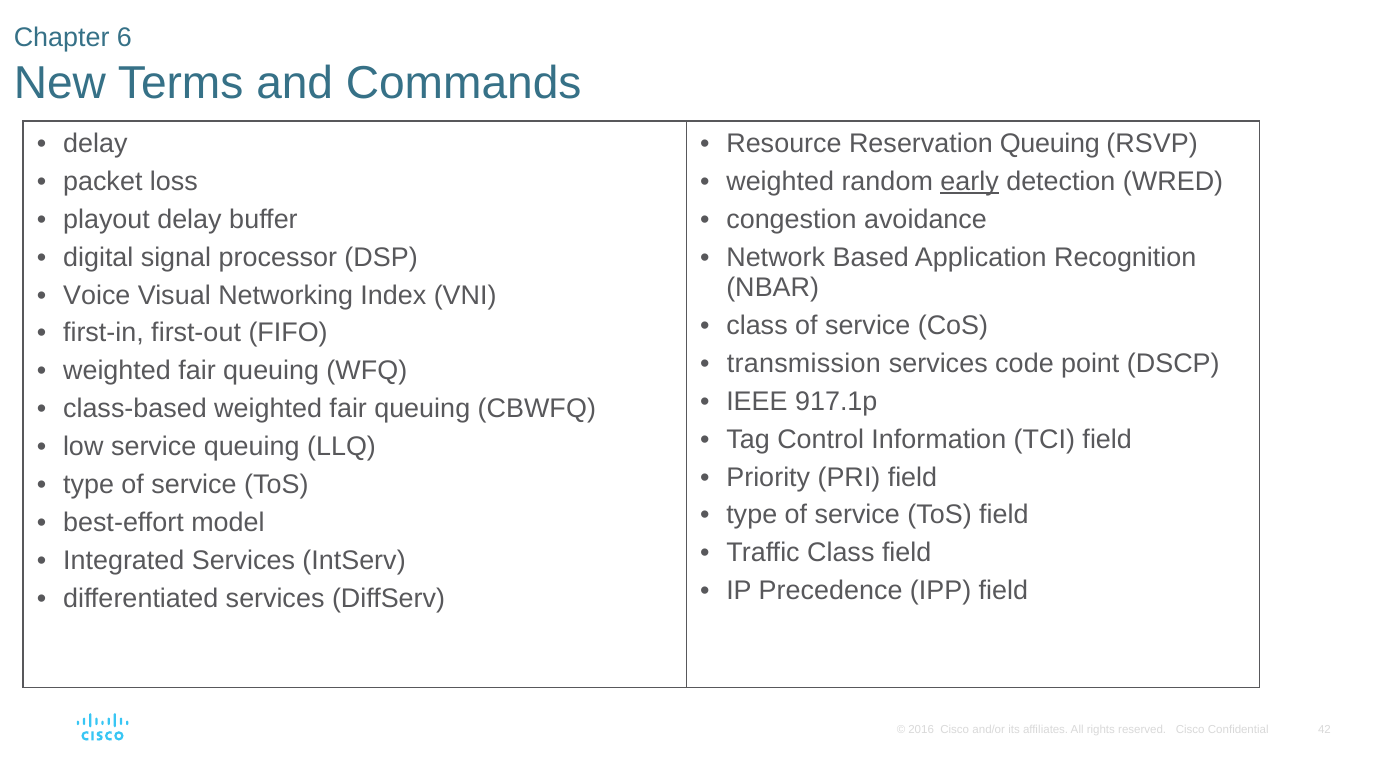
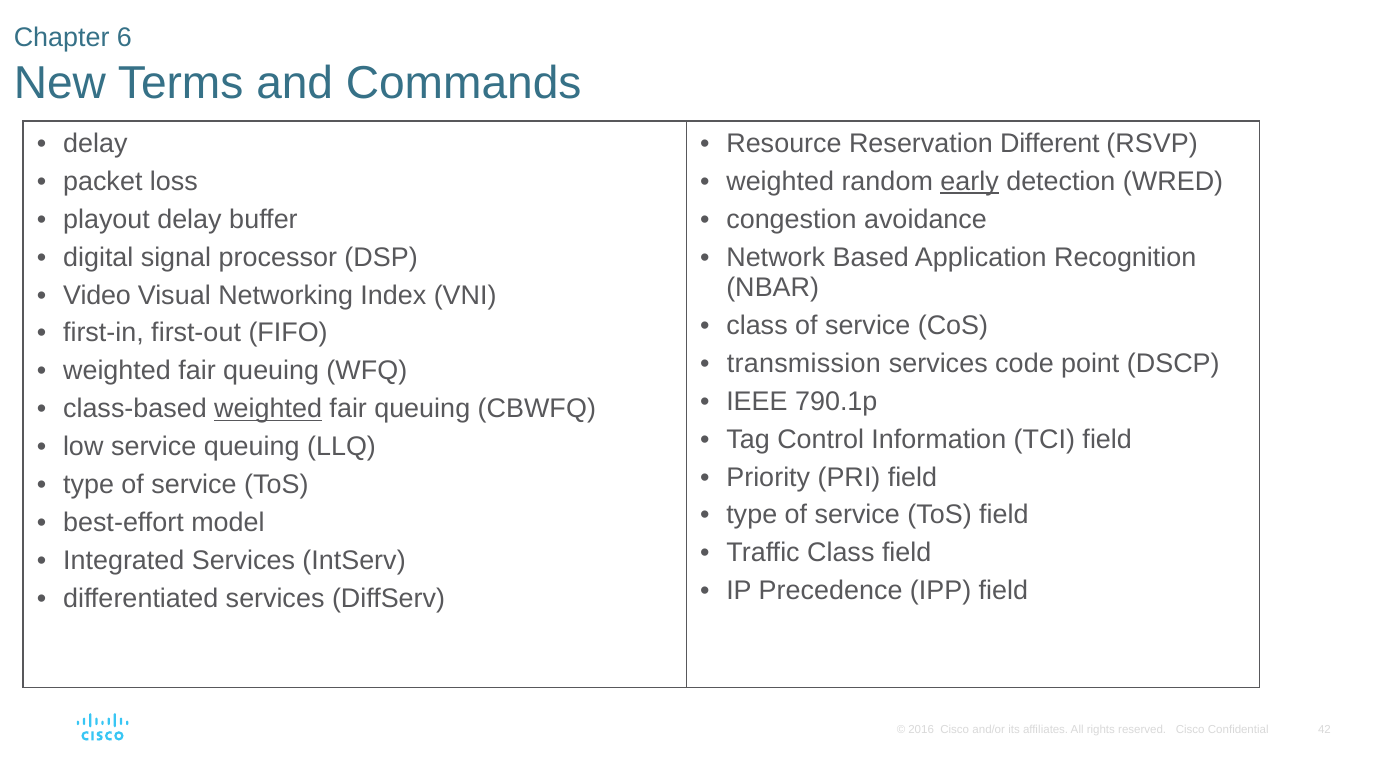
Reservation Queuing: Queuing -> Different (1050, 143)
Voice: Voice -> Video (97, 295)
917.1p: 917.1p -> 790.1p (836, 401)
weighted underline: none -> present (268, 409)
